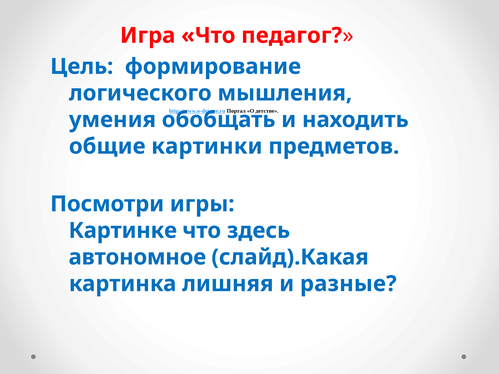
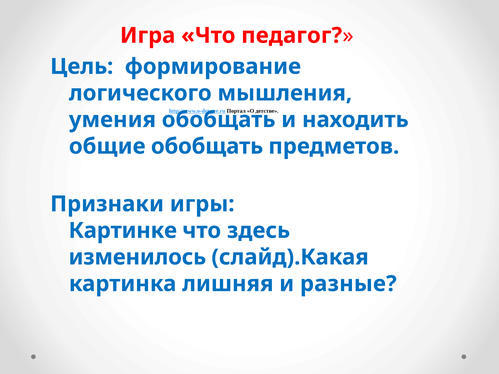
общие картинки: картинки -> обобщать (207, 146)
Посмотри: Посмотри -> Признаки (107, 204)
автономное: автономное -> изменилось (137, 257)
